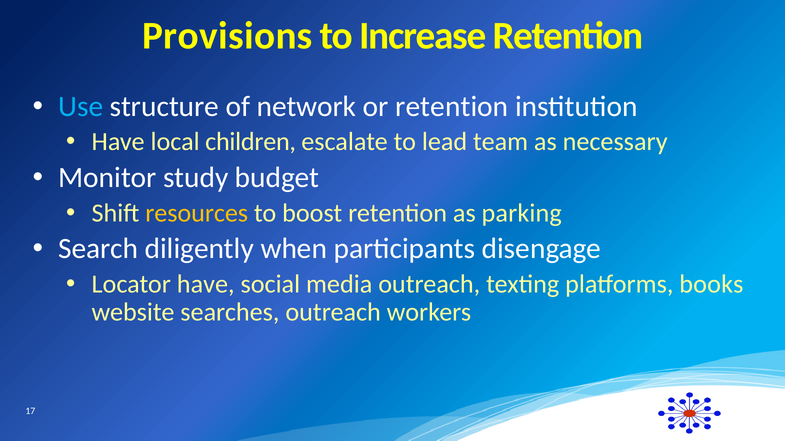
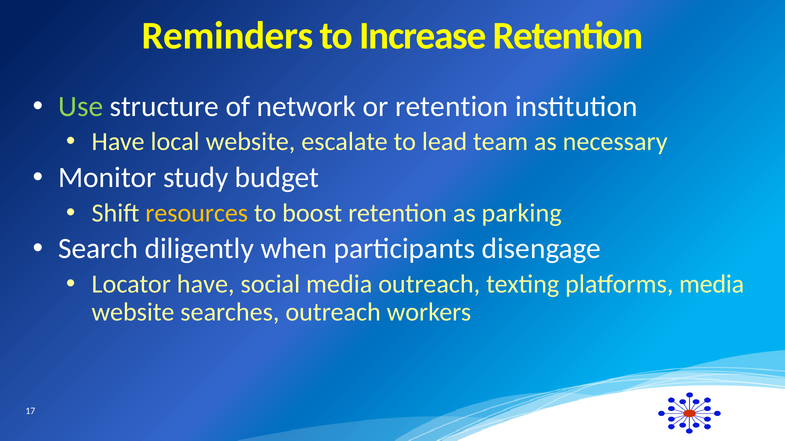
Provisions: Provisions -> Reminders (228, 36)
Use colour: light blue -> light green (81, 107)
local children: children -> website (251, 142)
platforms books: books -> media (712, 284)
